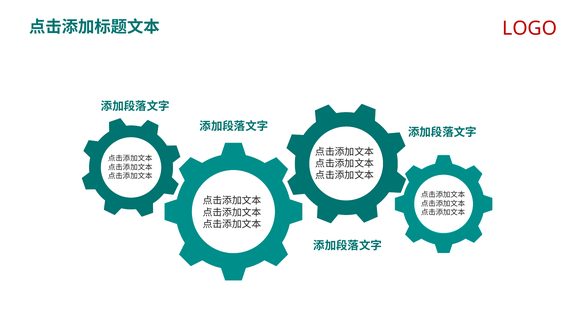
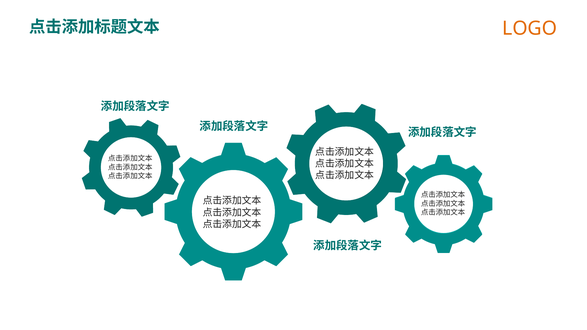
LOGO colour: red -> orange (530, 29)
